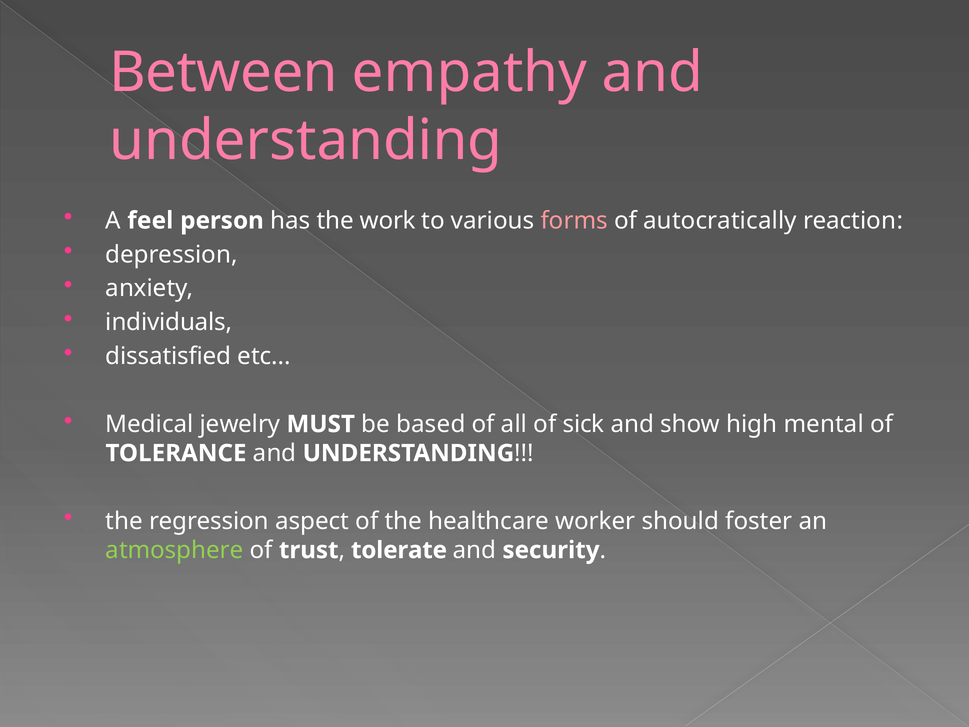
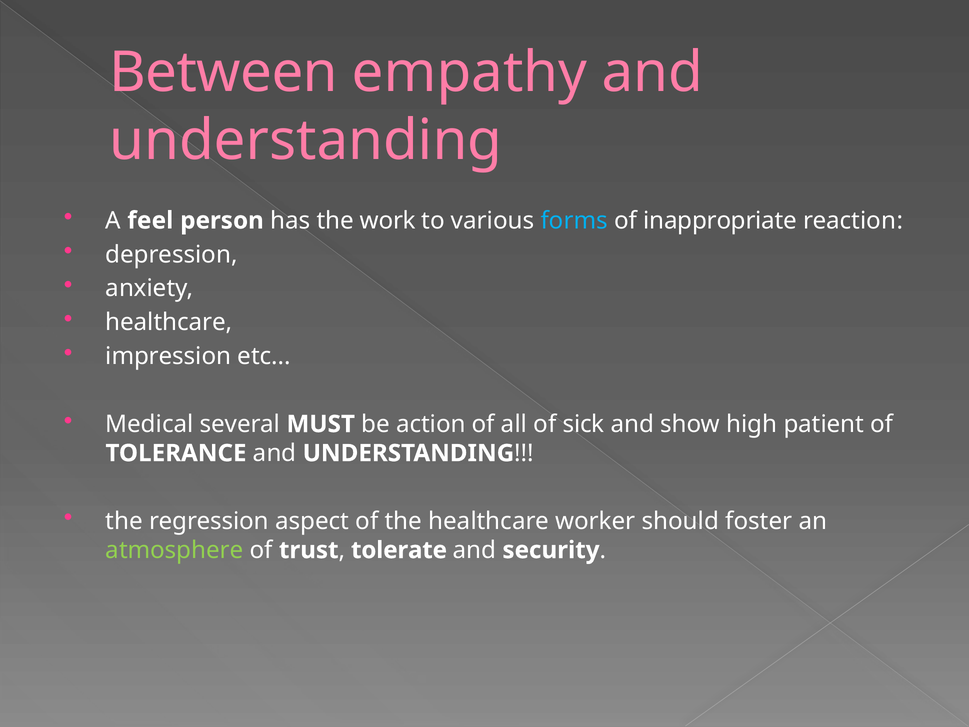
forms colour: pink -> light blue (574, 221)
autocratically: autocratically -> inappropriate (720, 221)
individuals: individuals -> healthcare (169, 322)
dissatisfied: dissatisfied -> impression (168, 356)
jewelry: jewelry -> several (240, 424)
based: based -> action (431, 424)
mental: mental -> patient (824, 424)
